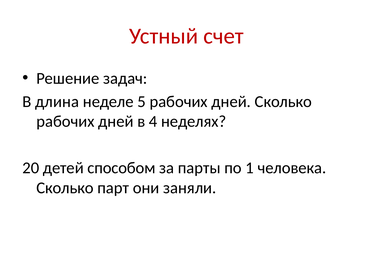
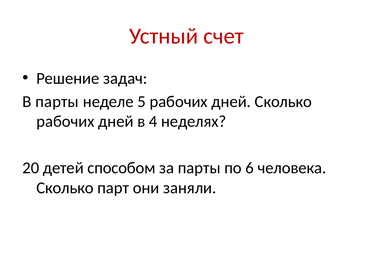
В длина: длина -> парты (57, 101)
1: 1 -> 6 (250, 168)
